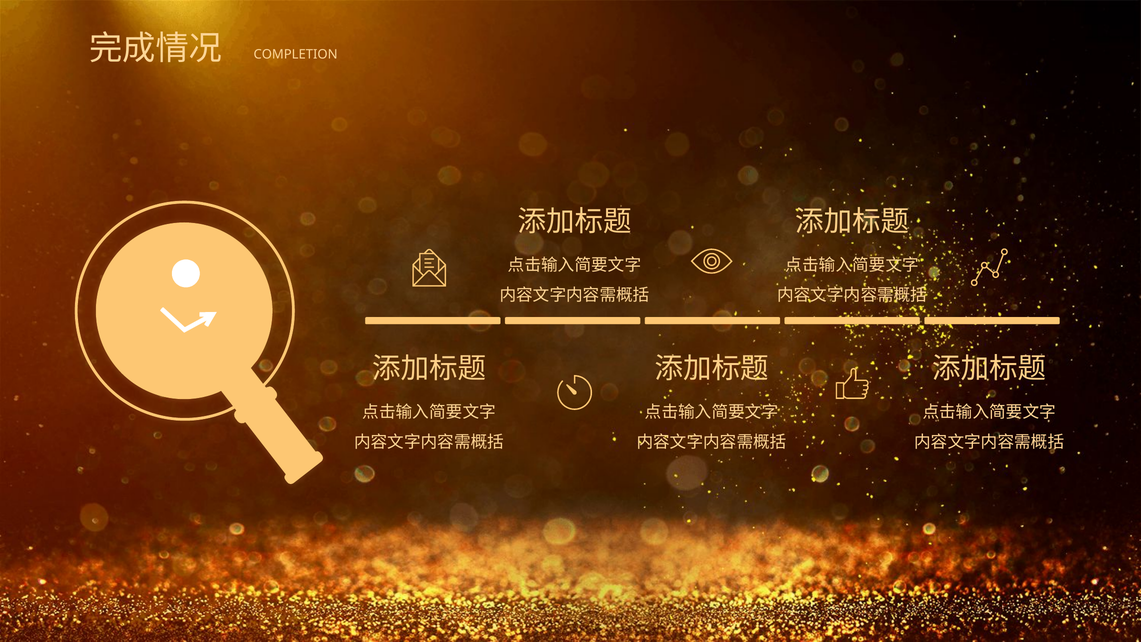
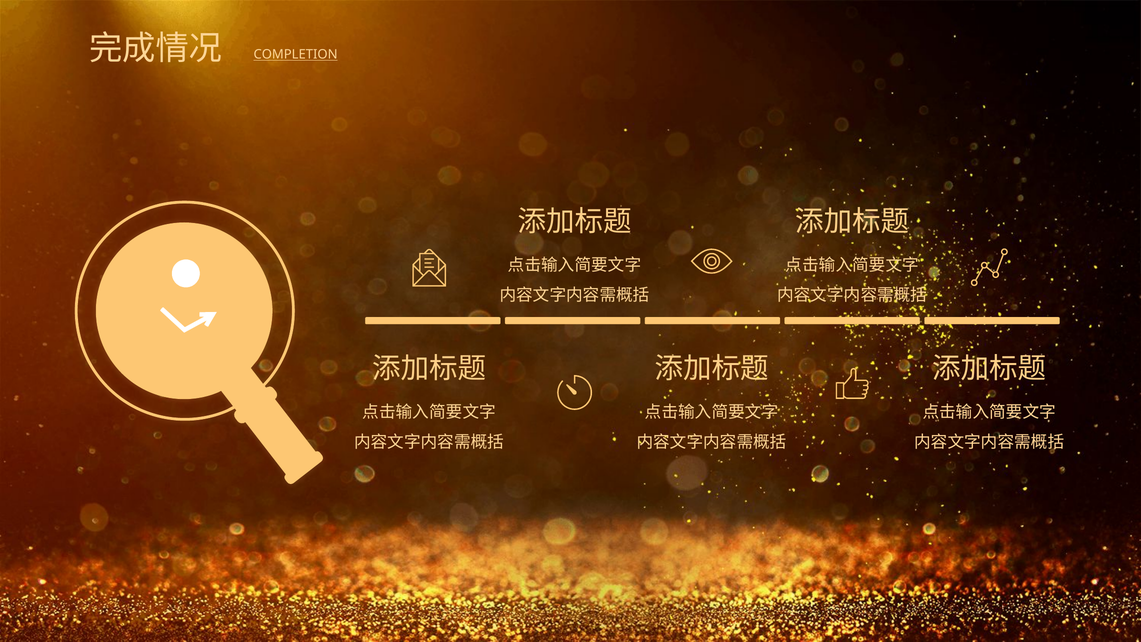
COMPLETION underline: none -> present (296, 55)
